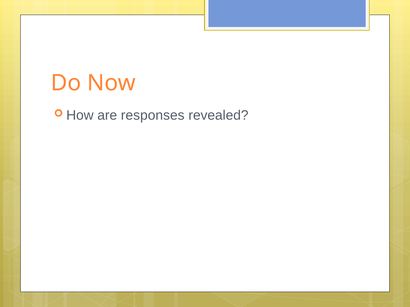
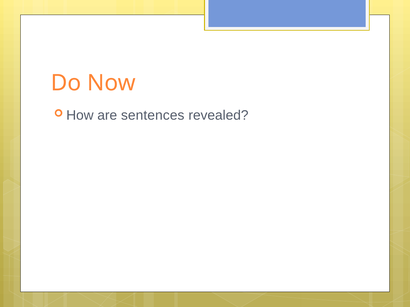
responses: responses -> sentences (153, 115)
